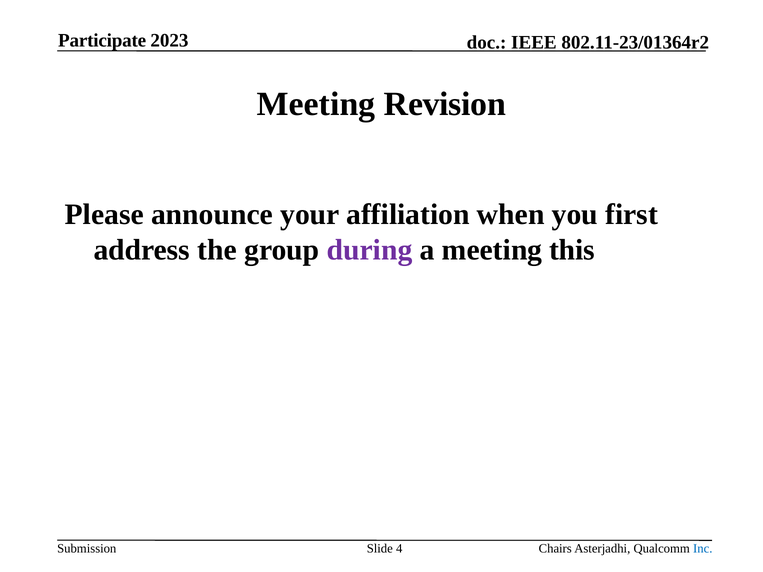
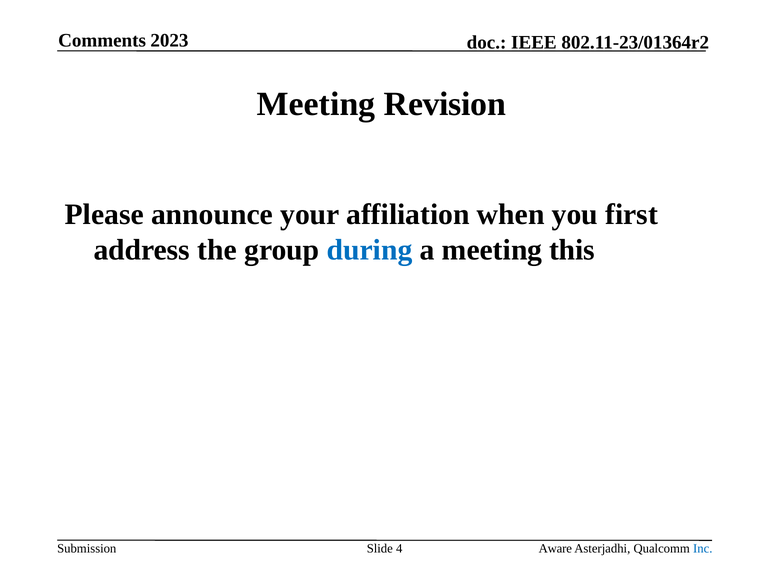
Participate: Participate -> Comments (102, 40)
during colour: purple -> blue (370, 250)
Chairs: Chairs -> Aware (555, 549)
